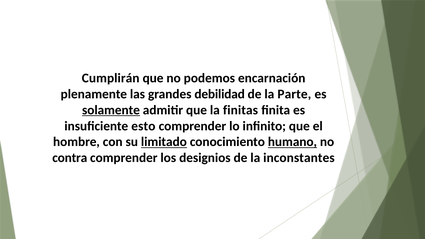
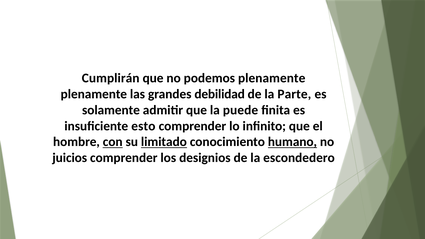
podemos encarnación: encarnación -> plenamente (272, 78)
solamente underline: present -> none (111, 110)
finitas: finitas -> puede (241, 110)
con underline: none -> present (113, 142)
contra: contra -> juicios (70, 158)
inconstantes: inconstantes -> escondedero (299, 158)
